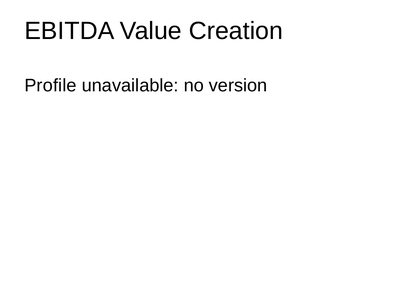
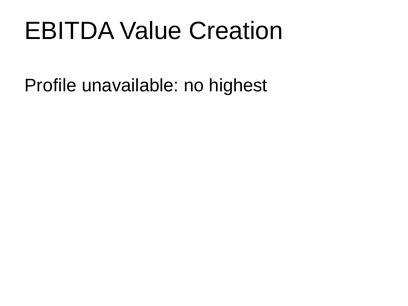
version: version -> highest (238, 86)
